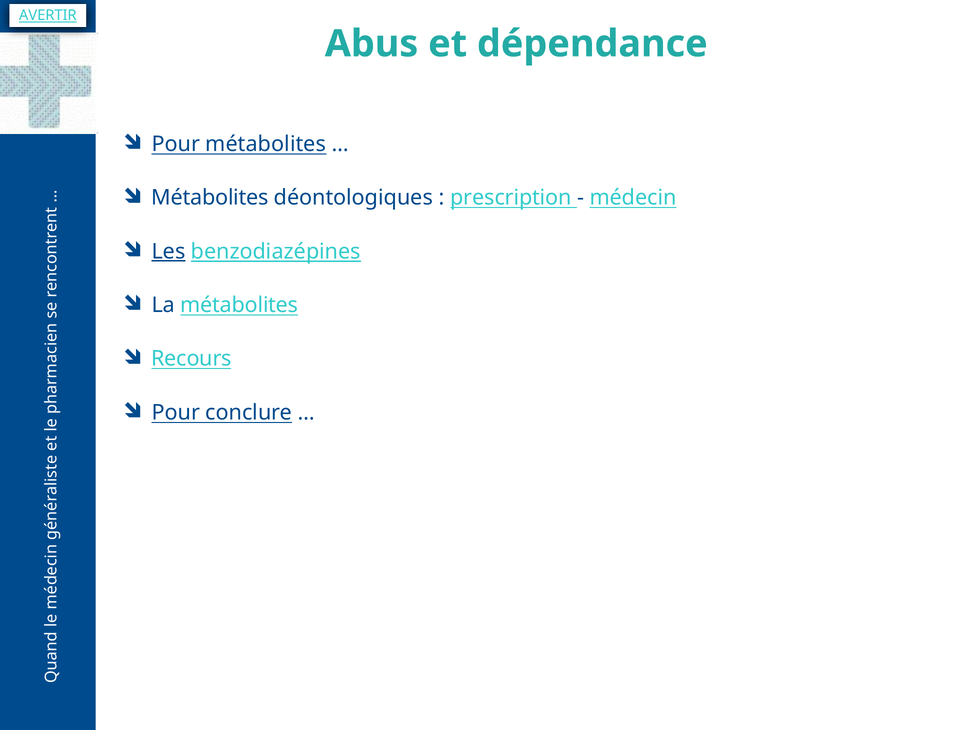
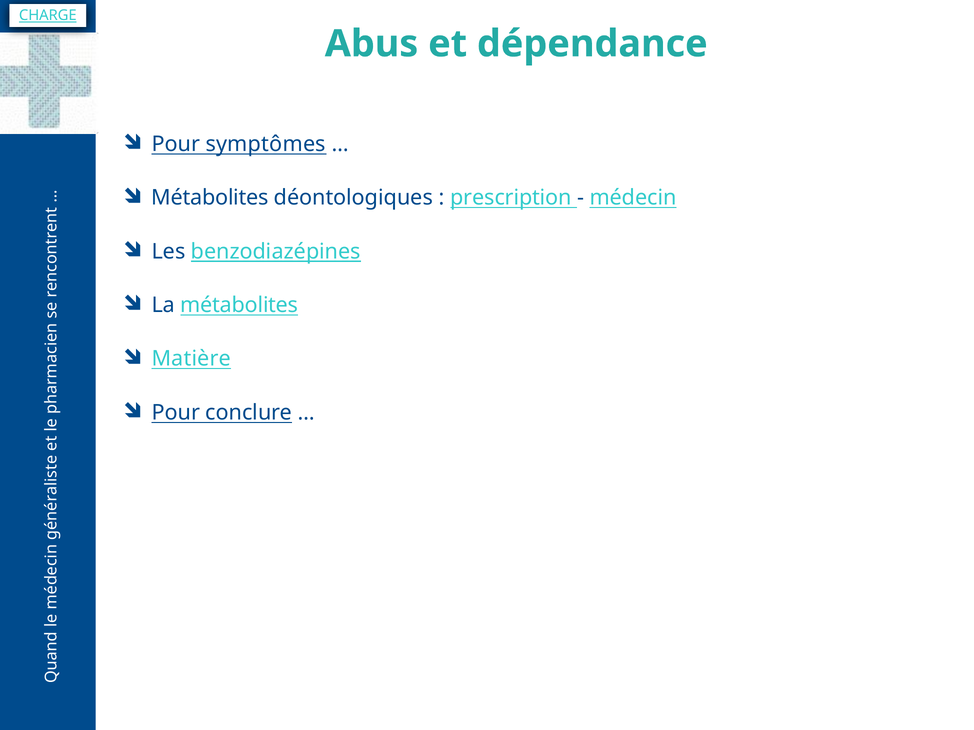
AVERTIR: AVERTIR -> CHARGE (48, 15)
Pour métabolites: métabolites -> symptômes (266, 144)
Les underline: present -> none (169, 252)
Recours: Recours -> Matière (191, 359)
